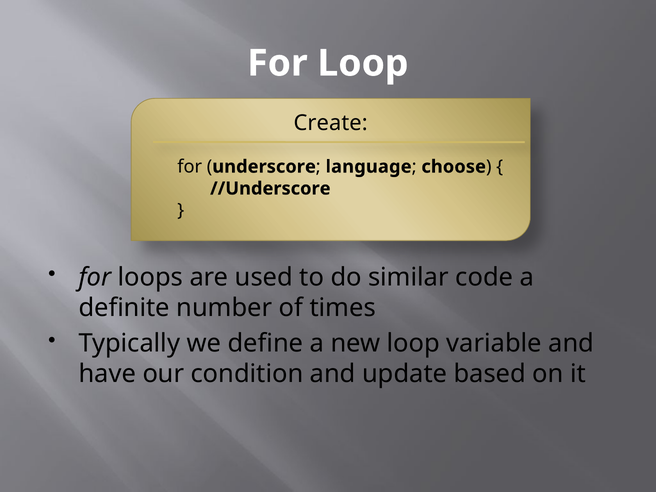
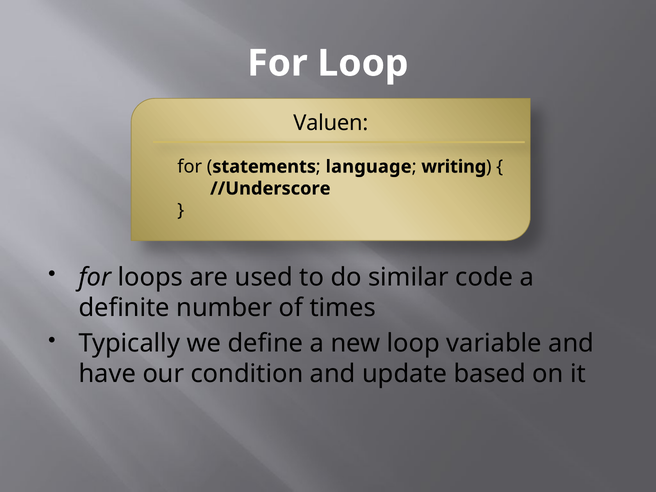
Create: Create -> Valuen (331, 123)
underscore: underscore -> statements (264, 167)
choose: choose -> writing (454, 167)
